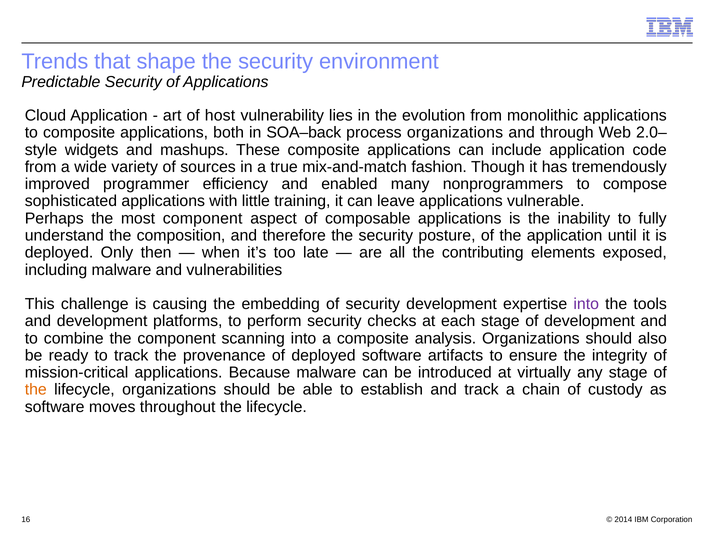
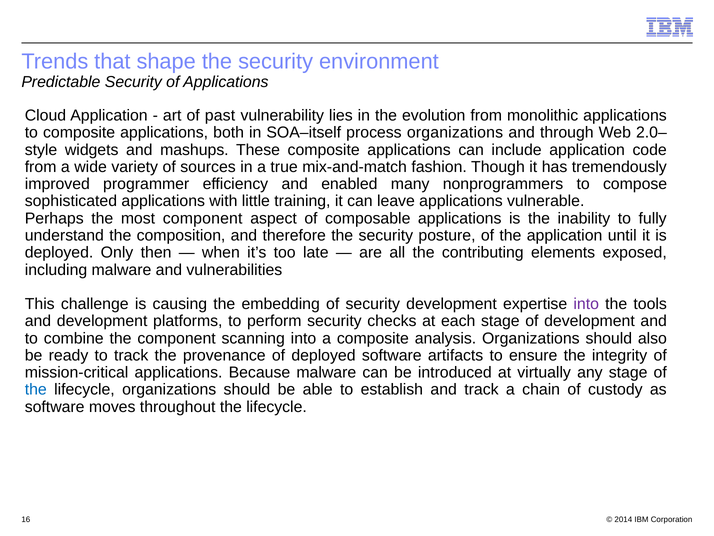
host: host -> past (220, 115)
SOA–back: SOA–back -> SOA–itself (304, 133)
the colour: orange -> blue (36, 389)
